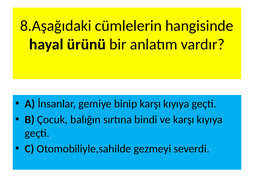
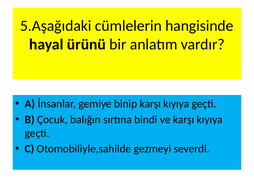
8.Aşağıdaki: 8.Aşağıdaki -> 5.Aşağıdaki (56, 26)
